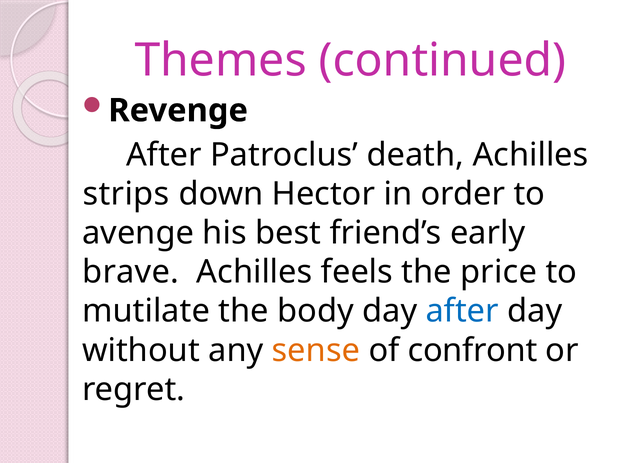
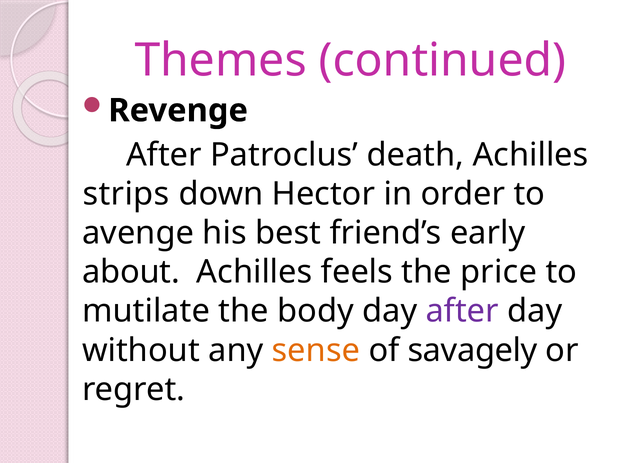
brave: brave -> about (131, 272)
after colour: blue -> purple (462, 312)
confront: confront -> savagely (473, 351)
